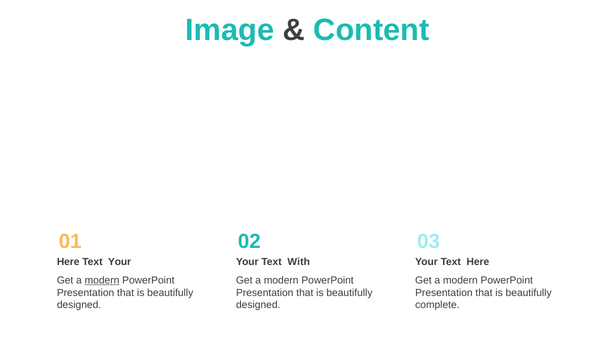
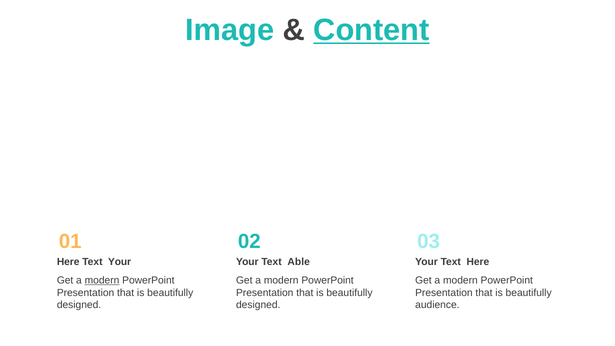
Content underline: none -> present (371, 30)
With: With -> Able (299, 262)
complete: complete -> audience (437, 305)
